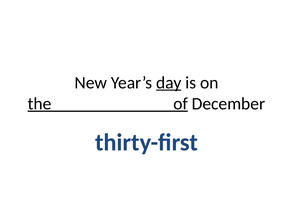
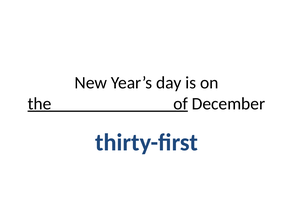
day underline: present -> none (169, 83)
